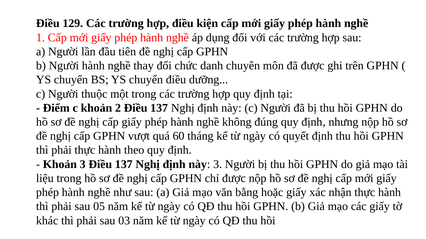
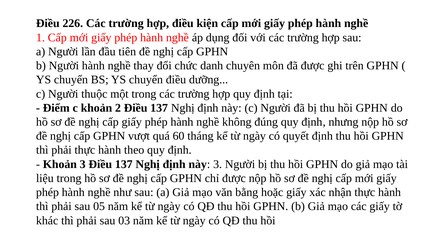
129: 129 -> 226 (73, 23)
